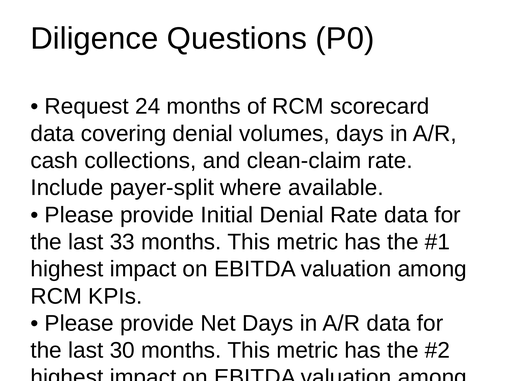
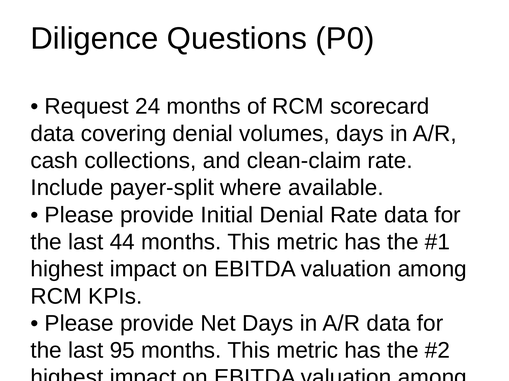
33: 33 -> 44 (122, 243)
30: 30 -> 95 (122, 351)
